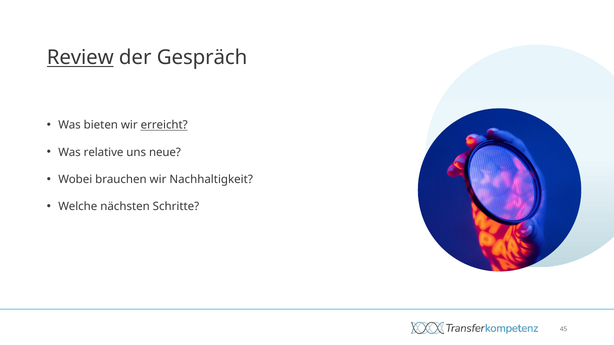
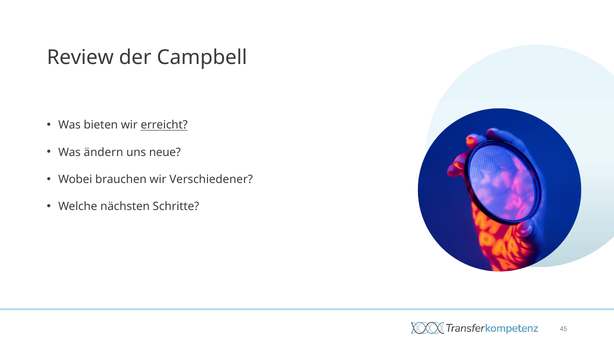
Review underline: present -> none (80, 58)
Gespräch: Gespräch -> Campbell (202, 58)
relative: relative -> ändern (103, 152)
Nachhaltigkeit: Nachhaltigkeit -> Verschiedener (211, 180)
